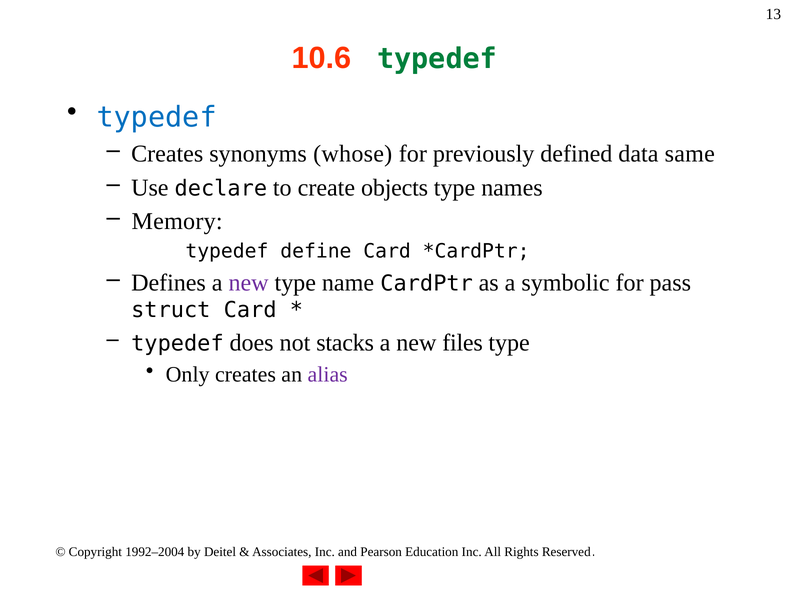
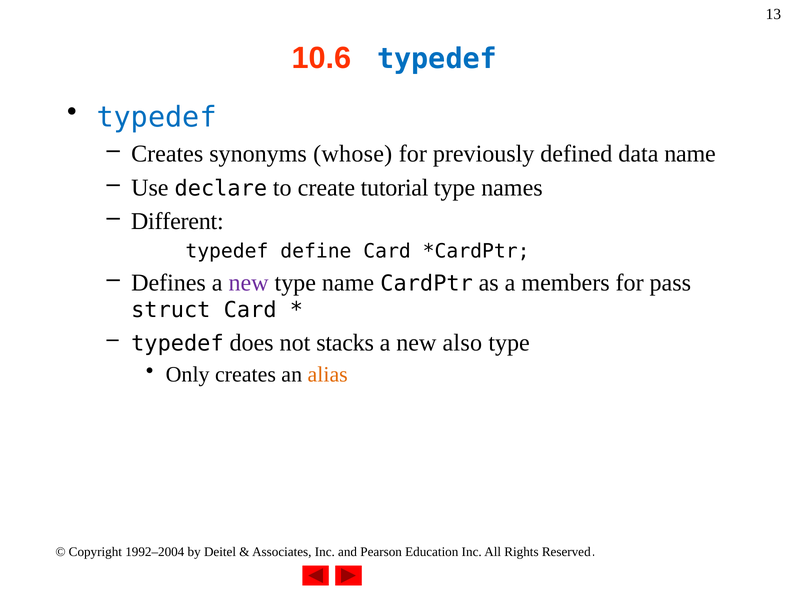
typedef colour: green -> blue (437, 59)
data same: same -> name (690, 154)
objects: objects -> tutorial (395, 188)
Memory: Memory -> Different (177, 221)
symbolic: symbolic -> members (566, 283)
files: files -> also (462, 343)
alias colour: purple -> orange (328, 374)
